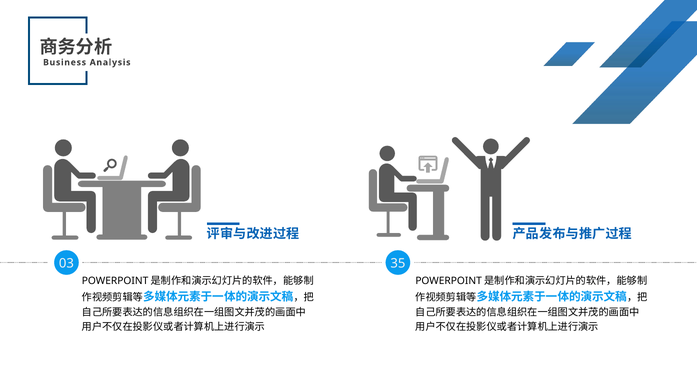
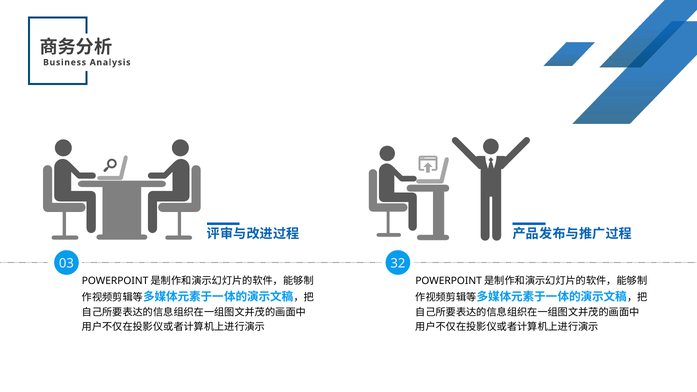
35: 35 -> 32 (398, 263)
